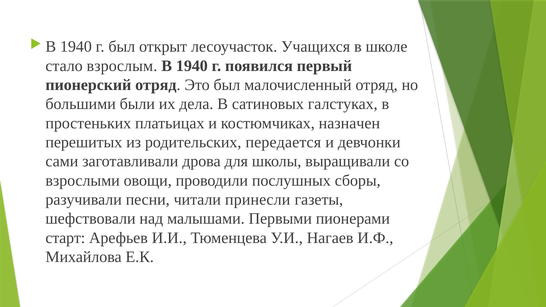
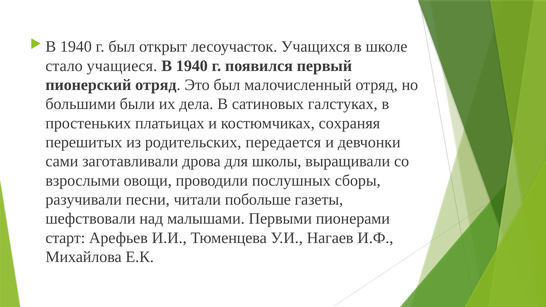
взрослым: взрослым -> учащиеся (122, 66)
назначен: назначен -> сохраняя (349, 123)
принесли: принесли -> побольше (258, 200)
